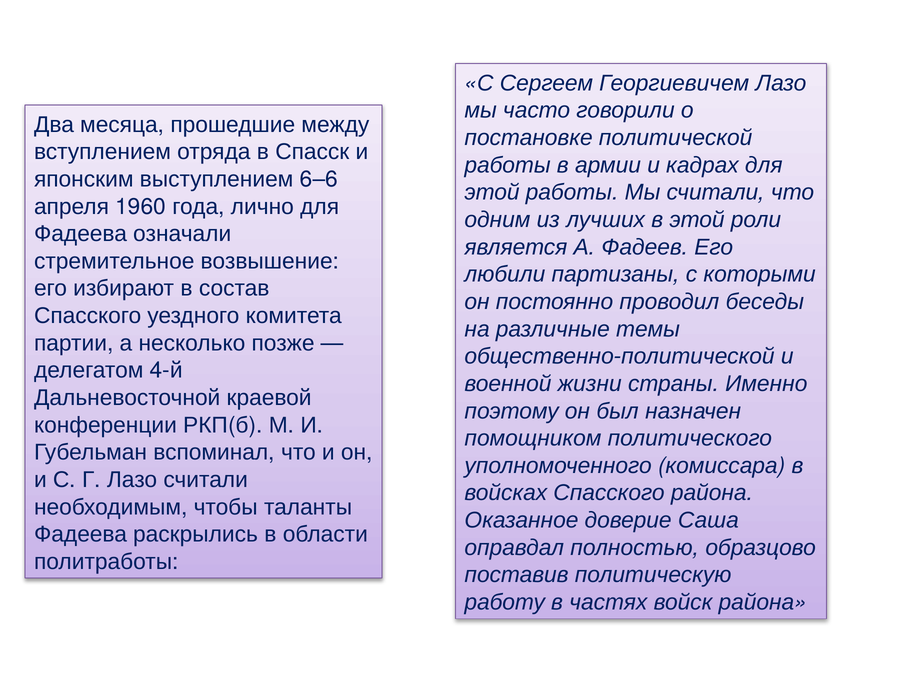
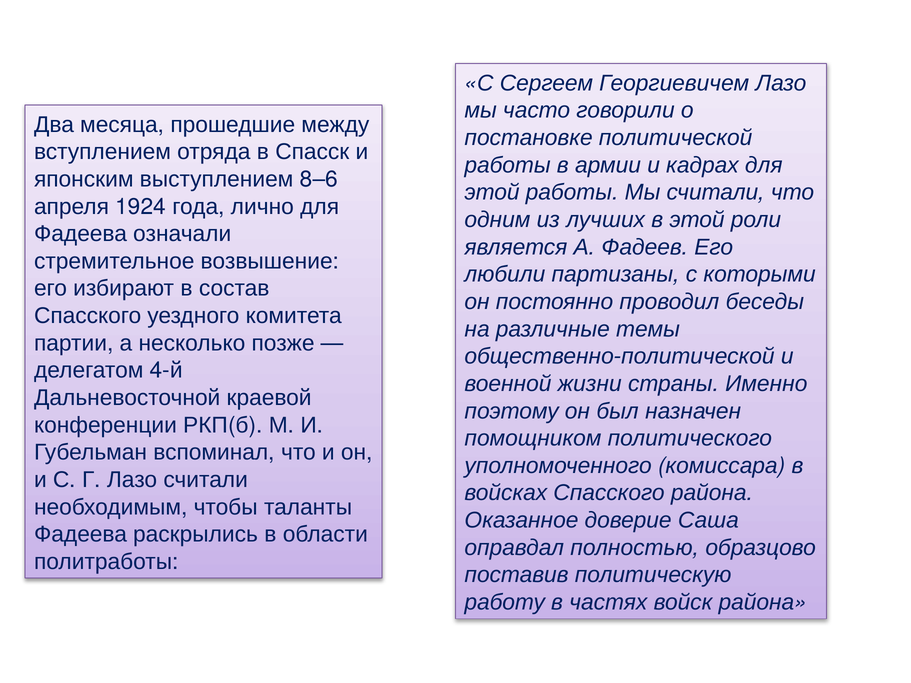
6–6: 6–6 -> 8–6 (319, 179)
1960: 1960 -> 1924 (141, 207)
